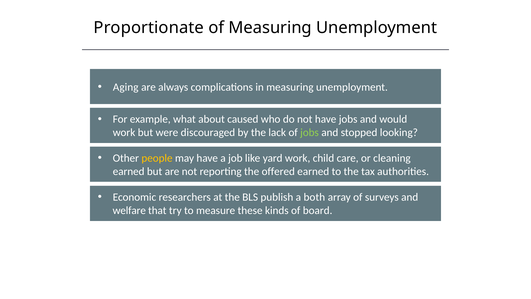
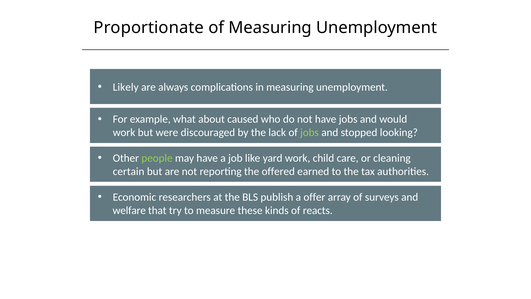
Aging: Aging -> Likely (126, 87)
people colour: yellow -> light green (157, 158)
earned: earned -> certain (129, 171)
both: both -> offer (314, 197)
board: board -> reacts (318, 210)
